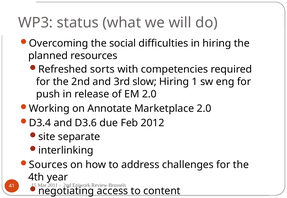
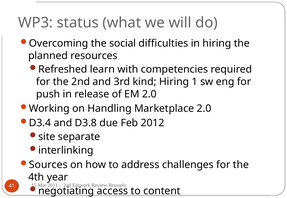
sorts: sorts -> learn (102, 70)
slow: slow -> kind (145, 82)
Annotate: Annotate -> Handling (110, 109)
D3.6: D3.6 -> D3.8 (86, 123)
